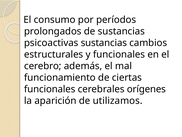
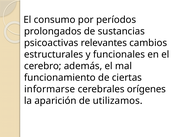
psicoactivas sustancias: sustancias -> relevantes (104, 43)
funcionales: funcionales -> informarse (50, 89)
